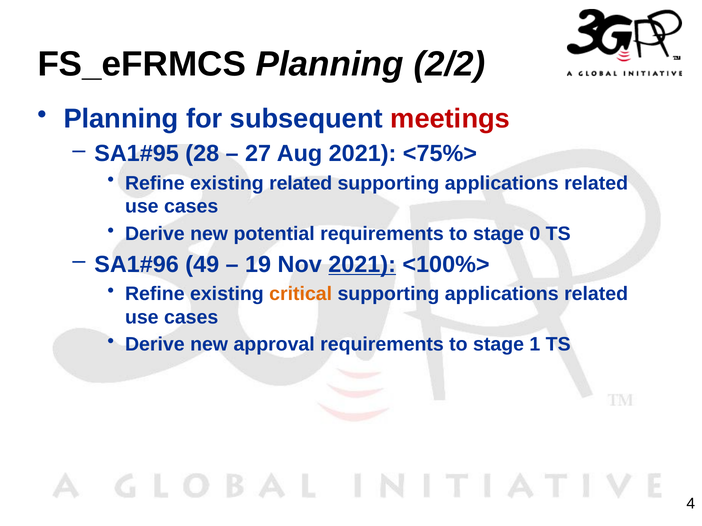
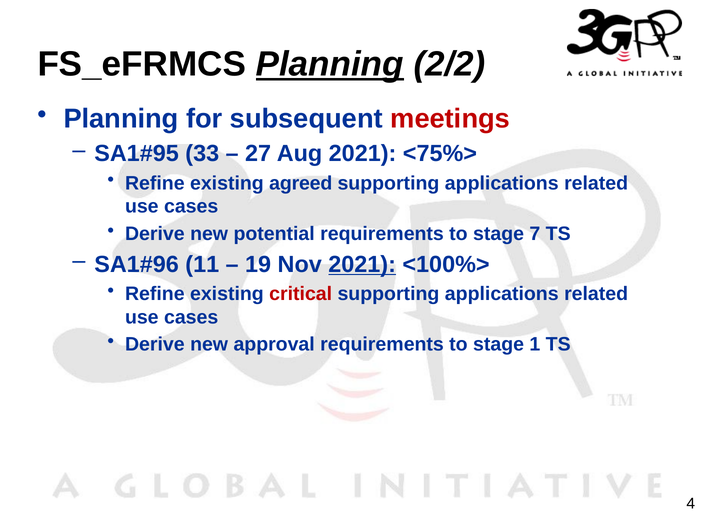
Planning underline: none -> present (330, 64)
28: 28 -> 33 (202, 154)
existing related: related -> agreed (301, 183)
0: 0 -> 7 (535, 234)
49: 49 -> 11 (202, 265)
critical colour: orange -> red (301, 294)
